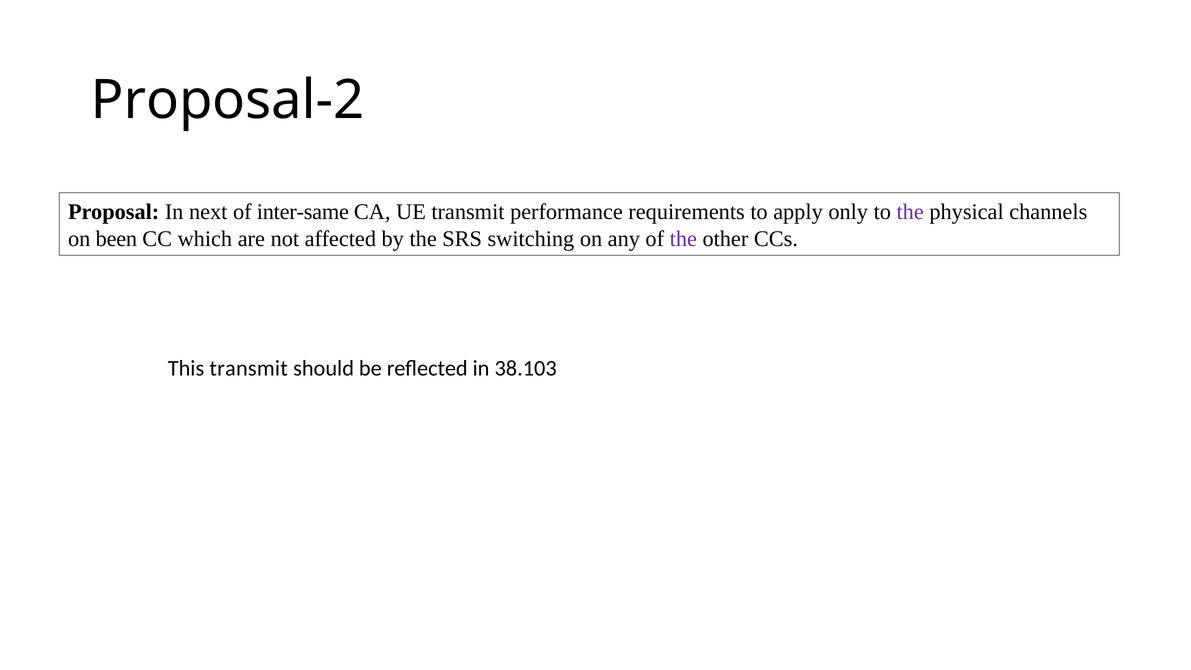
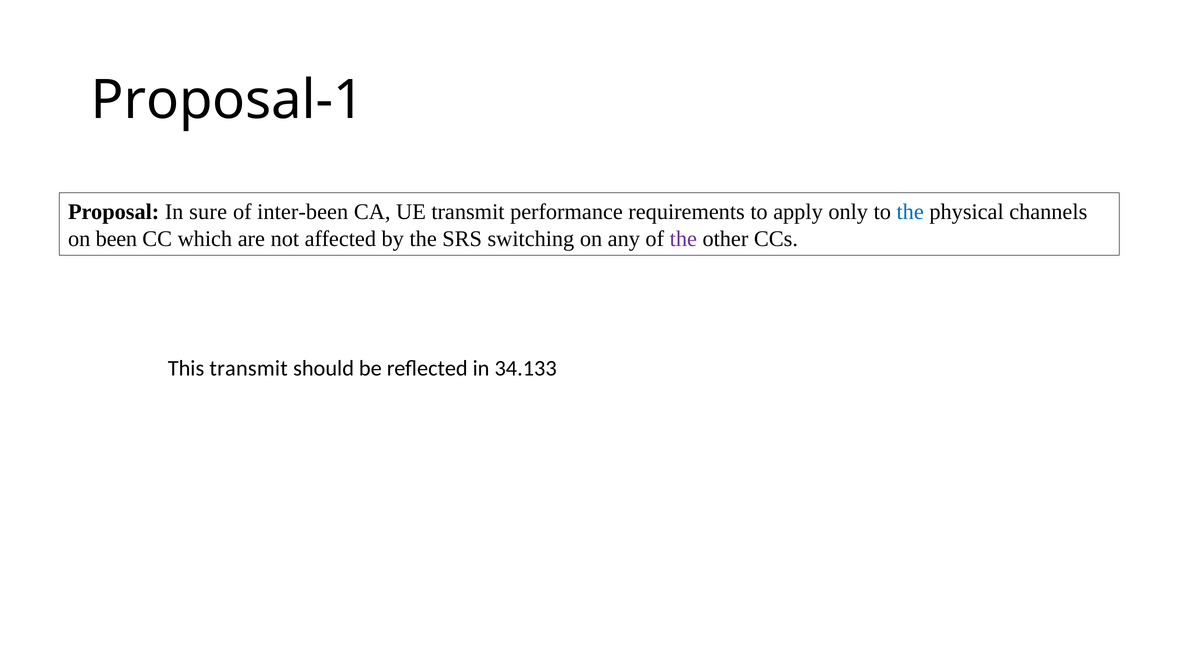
Proposal-2: Proposal-2 -> Proposal-1 (228, 100)
next: next -> sure (208, 212)
inter-same: inter-same -> inter-been (303, 212)
the colour: purple -> blue (910, 212)
38.103: 38.103 -> 34.133 (526, 368)
